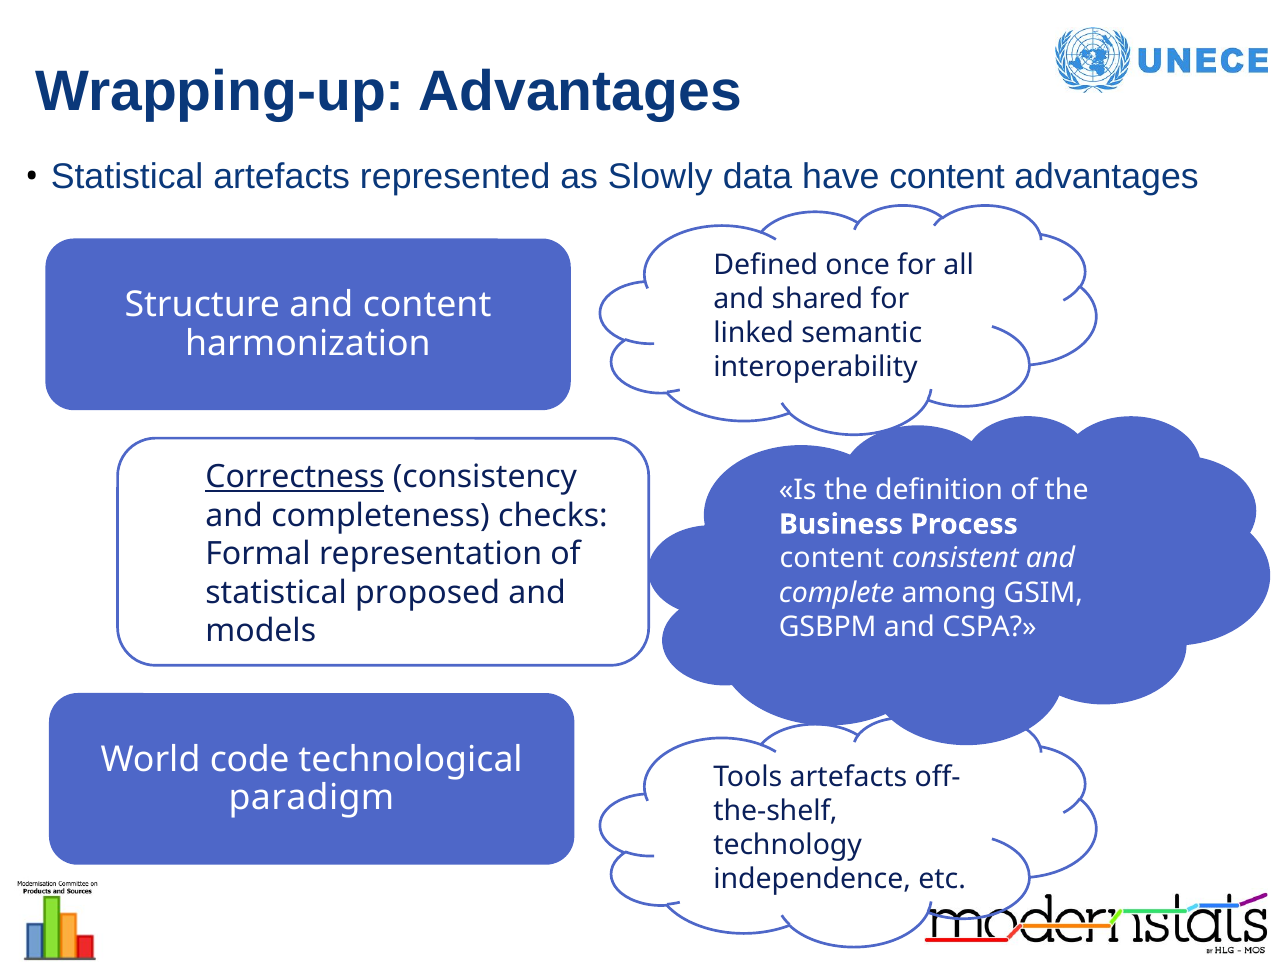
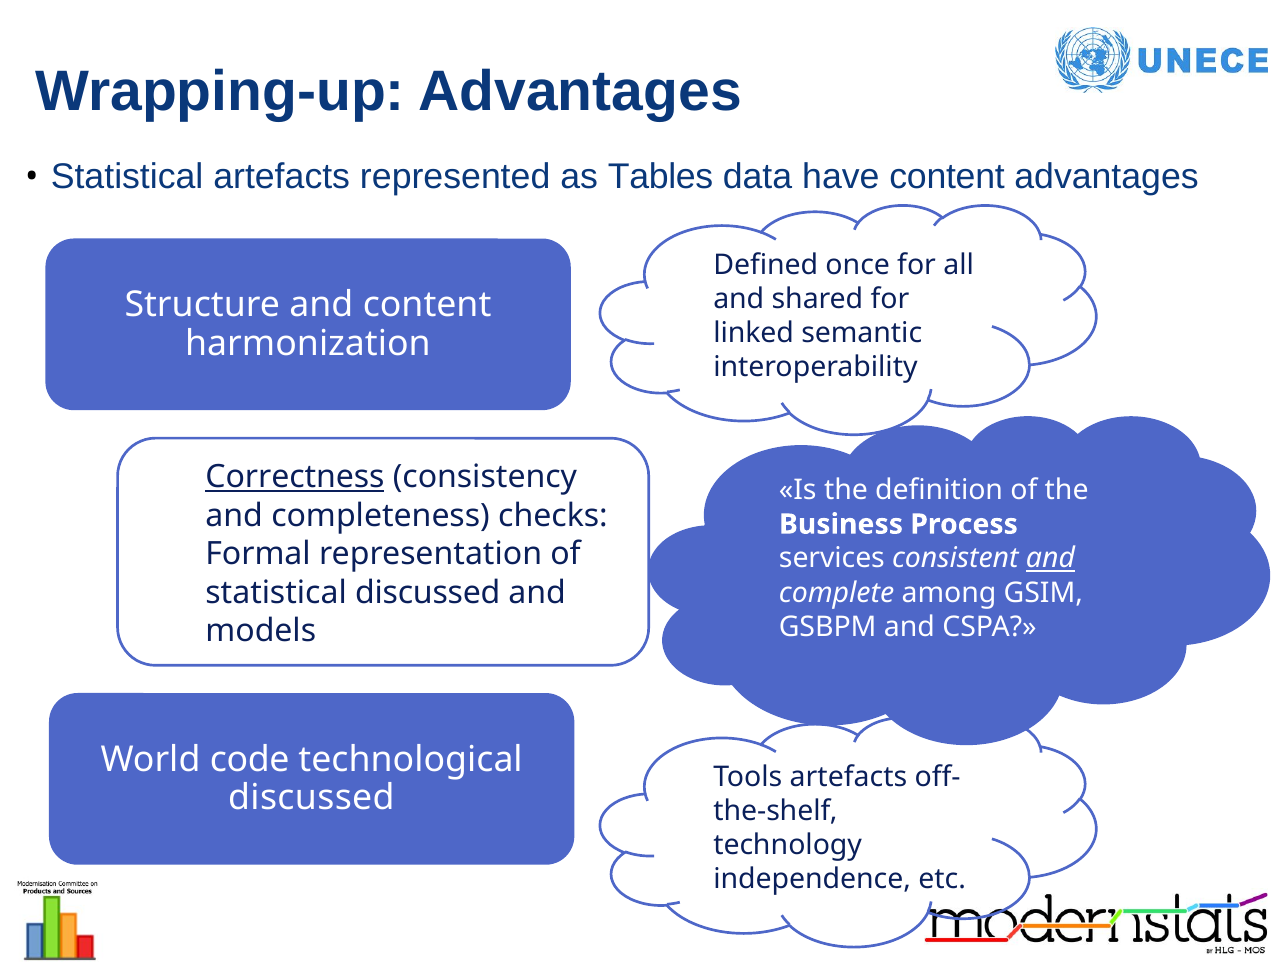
Slowly: Slowly -> Tables (661, 177)
content: content -> services (832, 559)
and underline: none -> present (1051, 559)
statistical proposed: proposed -> discussed (428, 593)
paradigm: paradigm -> discussed (311, 798)
